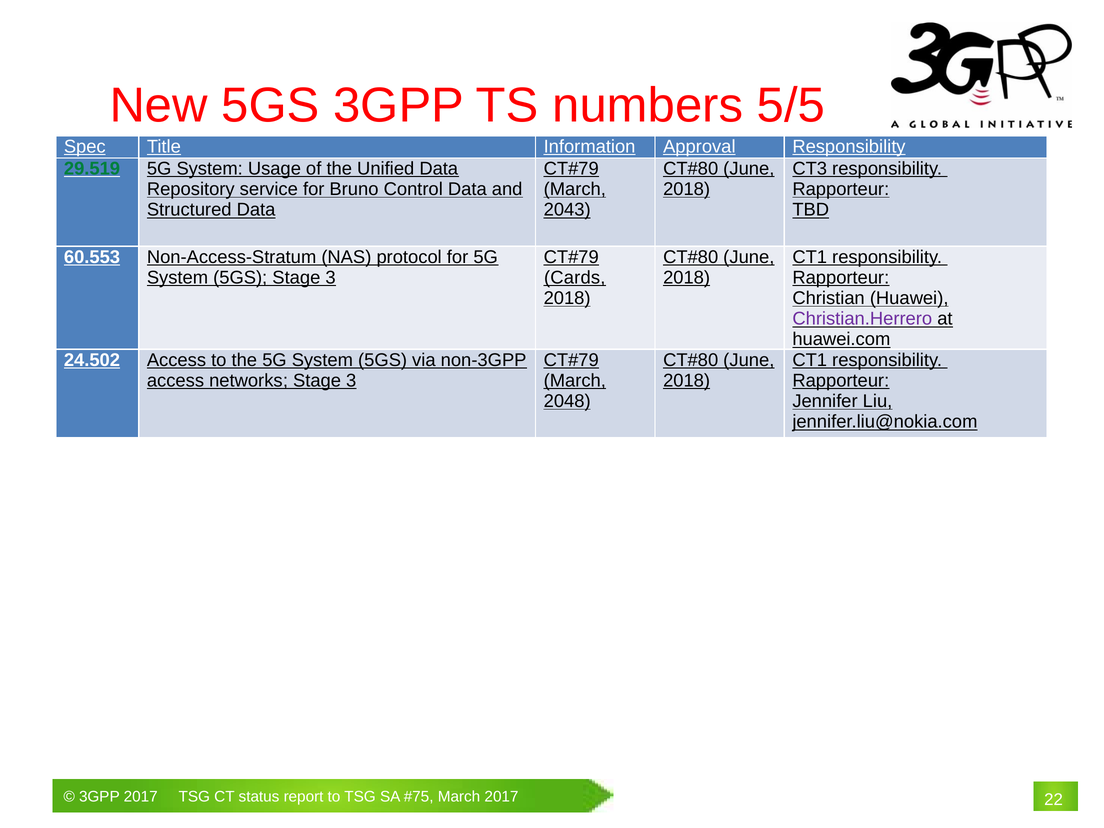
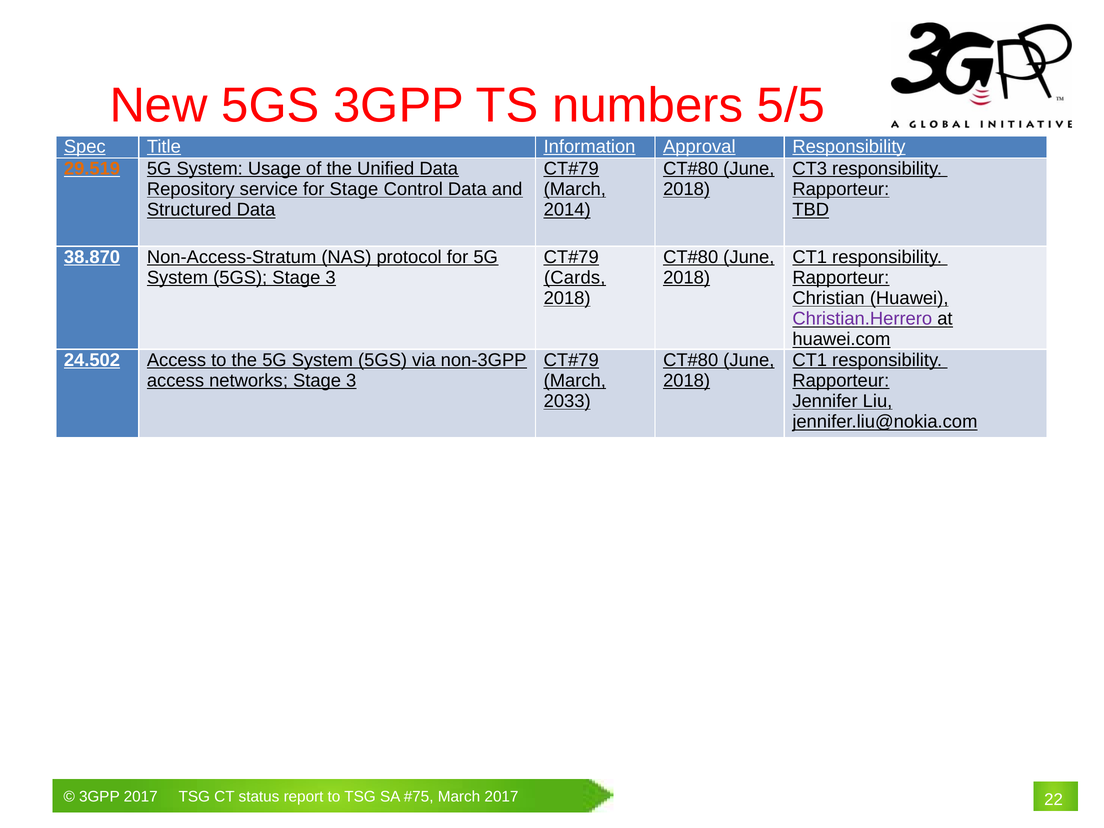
29.519 colour: green -> orange (92, 169)
for Bruno: Bruno -> Stage (354, 189)
2043: 2043 -> 2014 (567, 210)
60.553: 60.553 -> 38.870 (92, 257)
2048: 2048 -> 2033 (567, 401)
